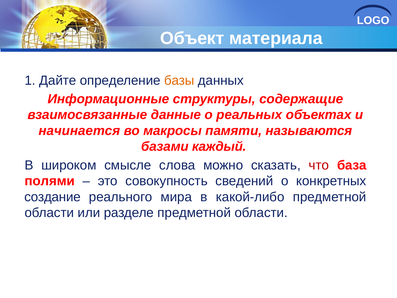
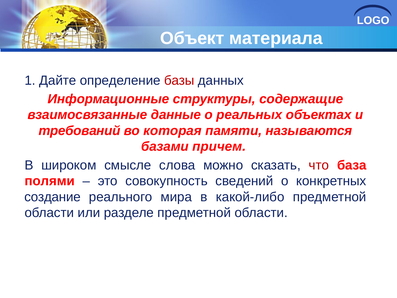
базы colour: orange -> red (179, 80)
начинается: начинается -> требований (79, 131)
макросы: макросы -> которая (173, 131)
каждый: каждый -> причем (219, 146)
